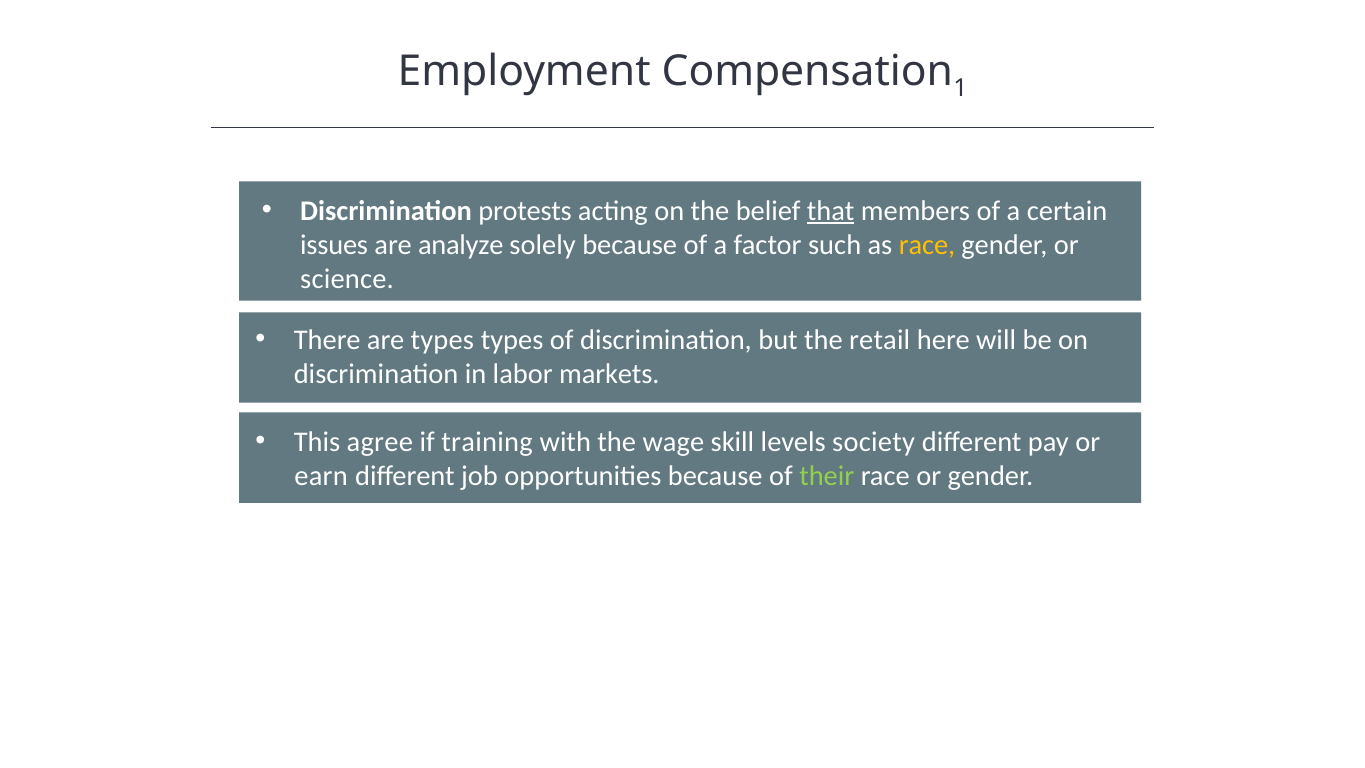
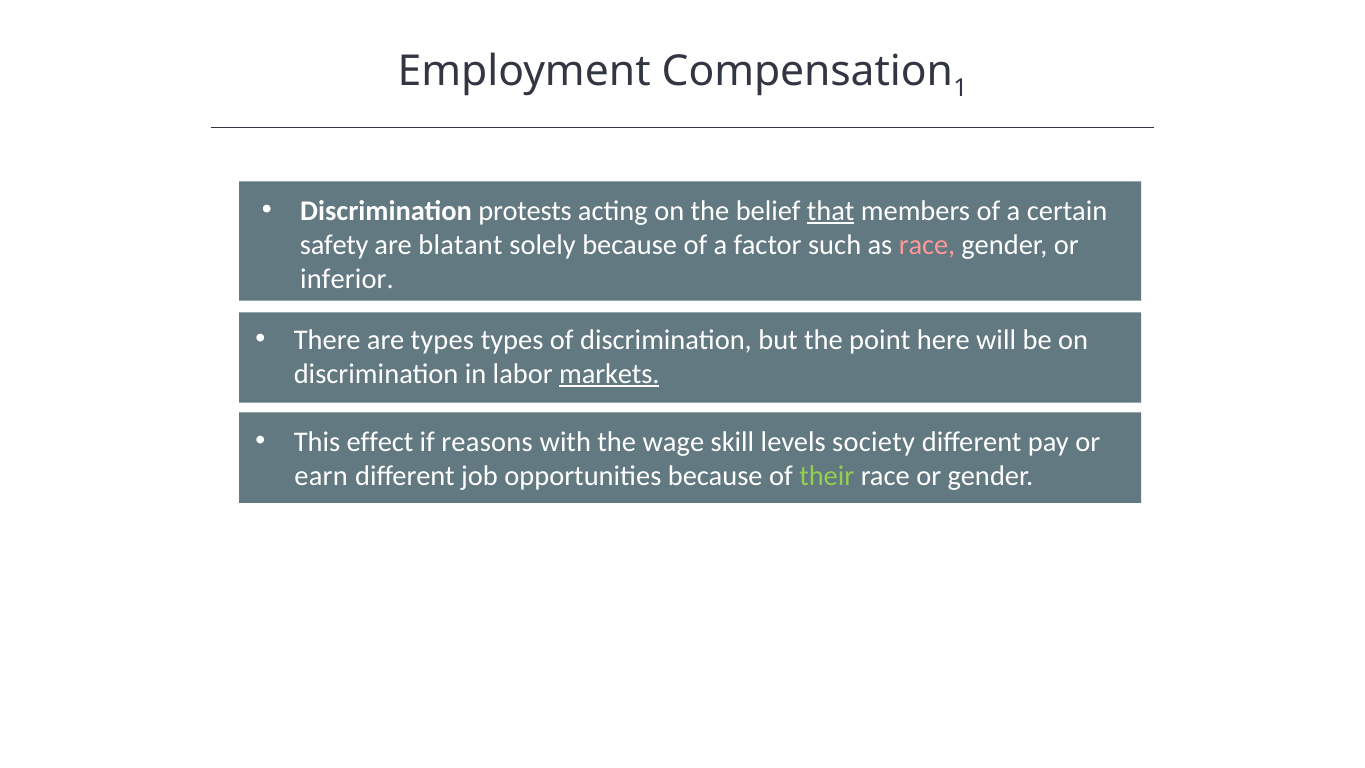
issues: issues -> safety (334, 245)
analyze: analyze -> blatant (460, 245)
race colour: yellow -> pink (927, 245)
science: science -> inferior (347, 279)
retail: retail -> point (880, 340)
markets underline: none -> present (609, 374)
agree: agree -> effect (380, 442)
training: training -> reasons (487, 442)
